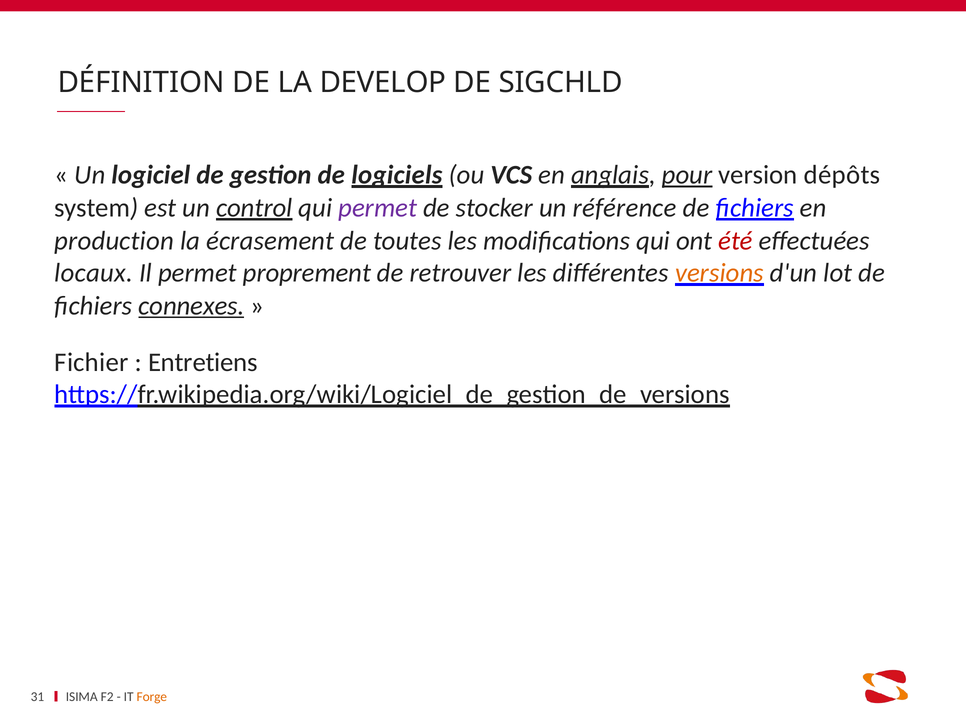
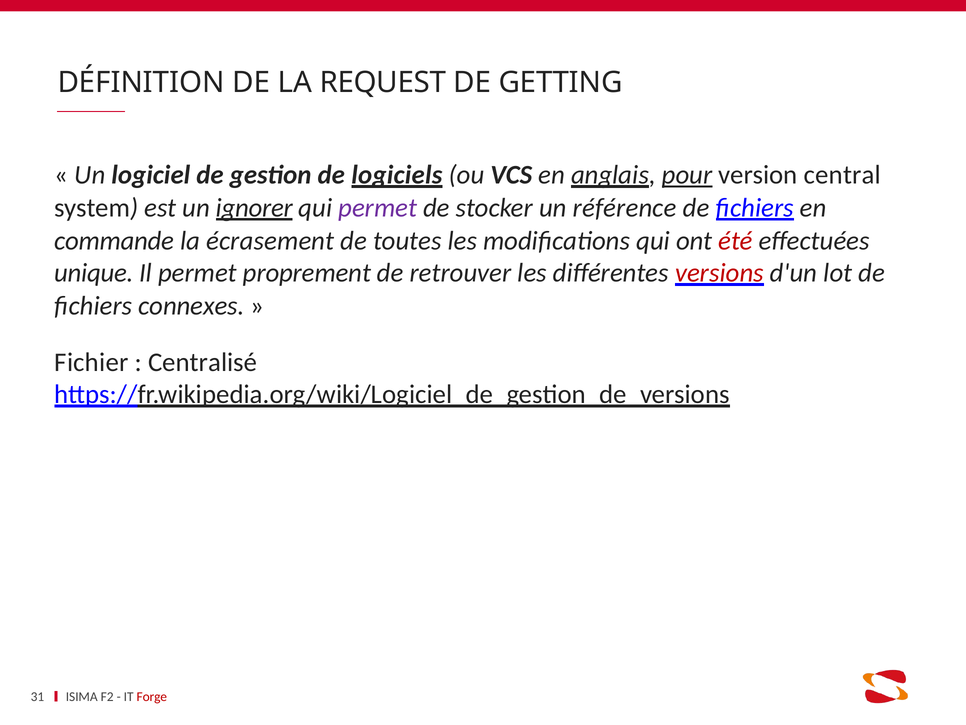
DEVELOP: DEVELOP -> REQUEST (383, 83)
SIGCHLD: SIGCHLD -> GETTING (561, 83)
dépôts: dépôts -> central (842, 175)
control: control -> ignorer (254, 208)
production: production -> commande (114, 241)
locaux: locaux -> unique (94, 273)
versions colour: orange -> red (719, 273)
connexes underline: present -> none (191, 306)
Entretiens: Entretiens -> Centralisé (203, 362)
Forge colour: orange -> red (152, 696)
